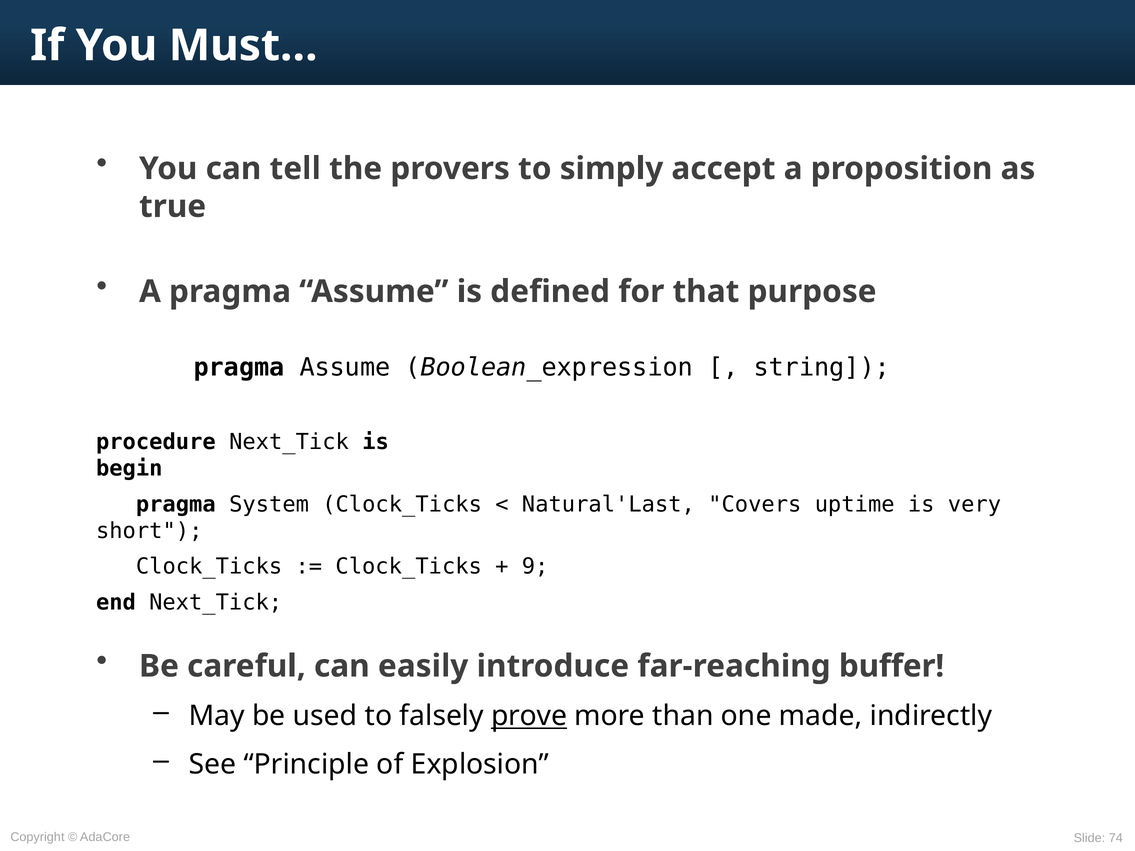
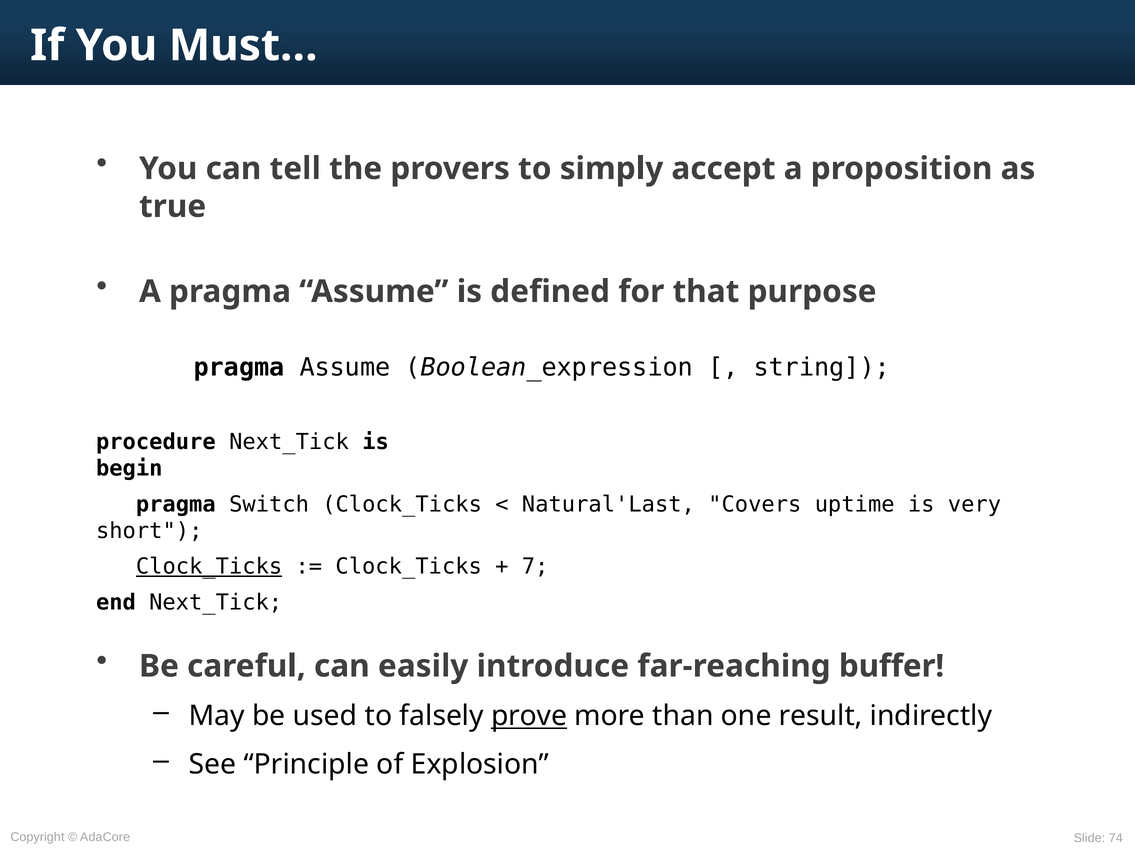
System: System -> Switch (269, 504)
Clock_Ticks underline: none -> present (209, 567)
9: 9 -> 7 (535, 567)
made: made -> result (821, 716)
